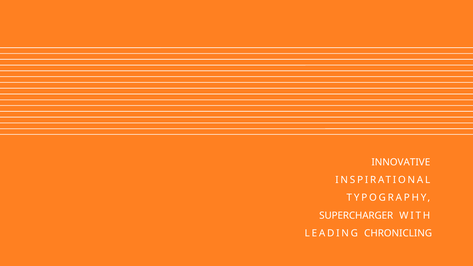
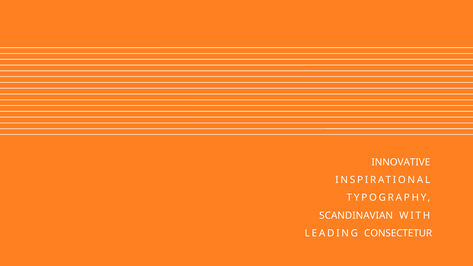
SUPERCHARGER: SUPERCHARGER -> SCANDINAVIAN (356, 215)
CHRONICLING: CHRONICLING -> CONSECTETUR (398, 233)
